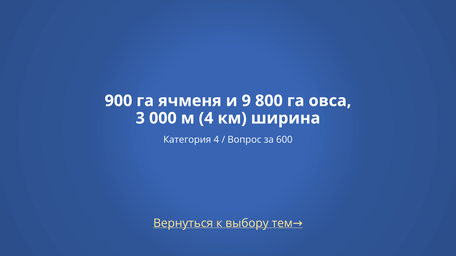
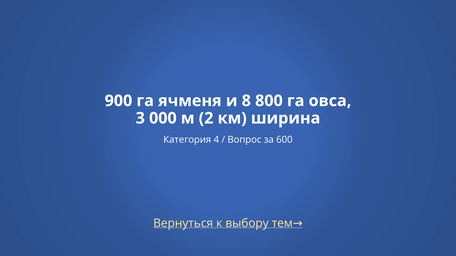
9: 9 -> 8 (246, 101)
м 4: 4 -> 2 (206, 118)
